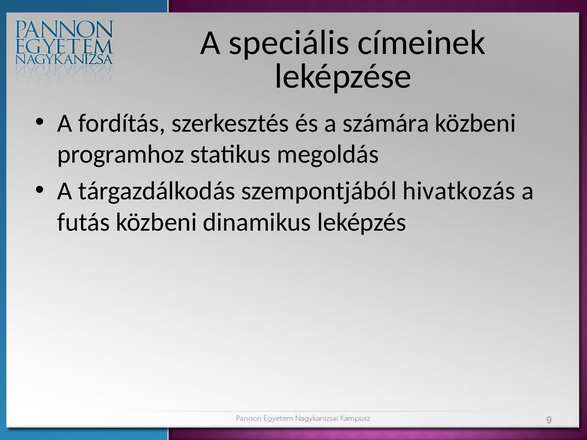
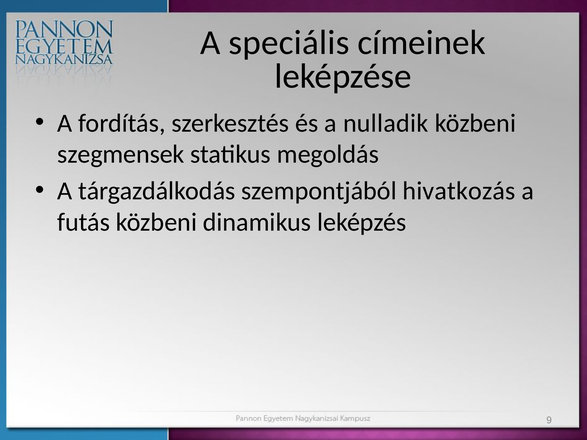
számára: számára -> nulladik (386, 123)
programhoz: programhoz -> szegmensek (121, 154)
